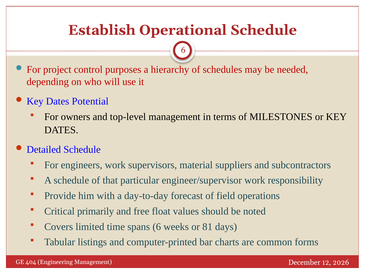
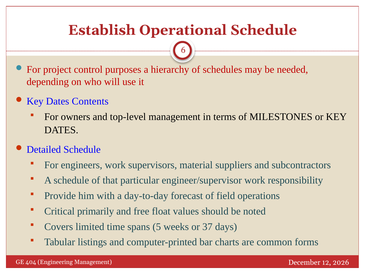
Potential: Potential -> Contents (90, 101)
spans 6: 6 -> 5 (157, 226)
81: 81 -> 37 (207, 226)
